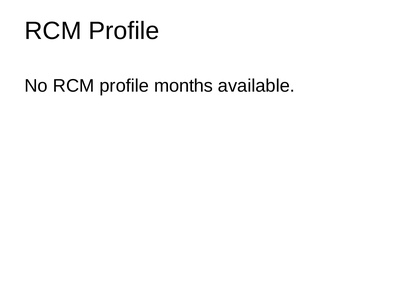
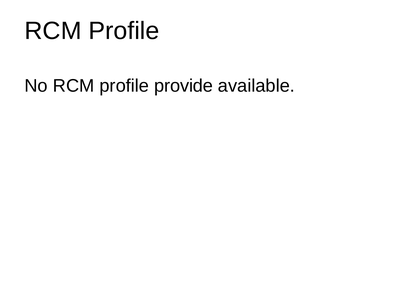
months: months -> provide (184, 86)
